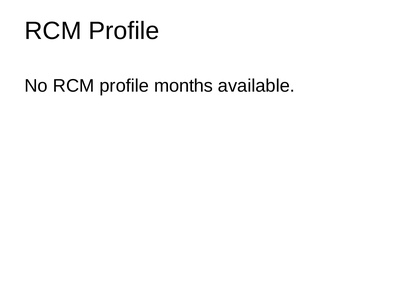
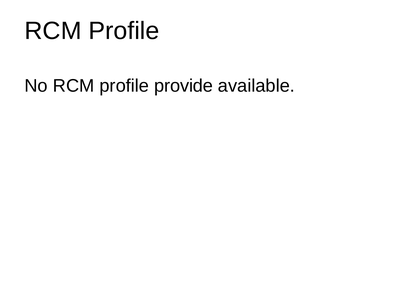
months: months -> provide (184, 86)
